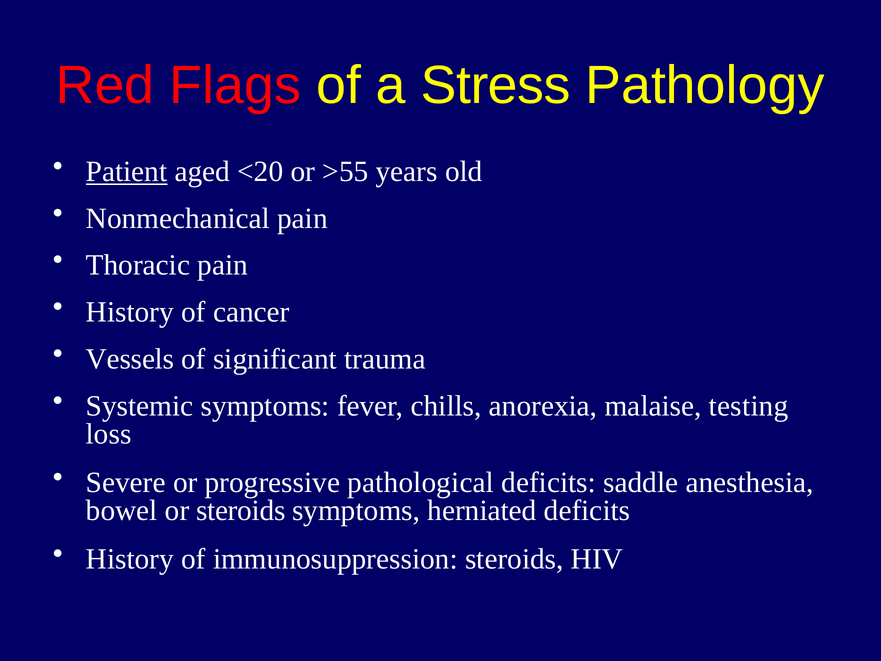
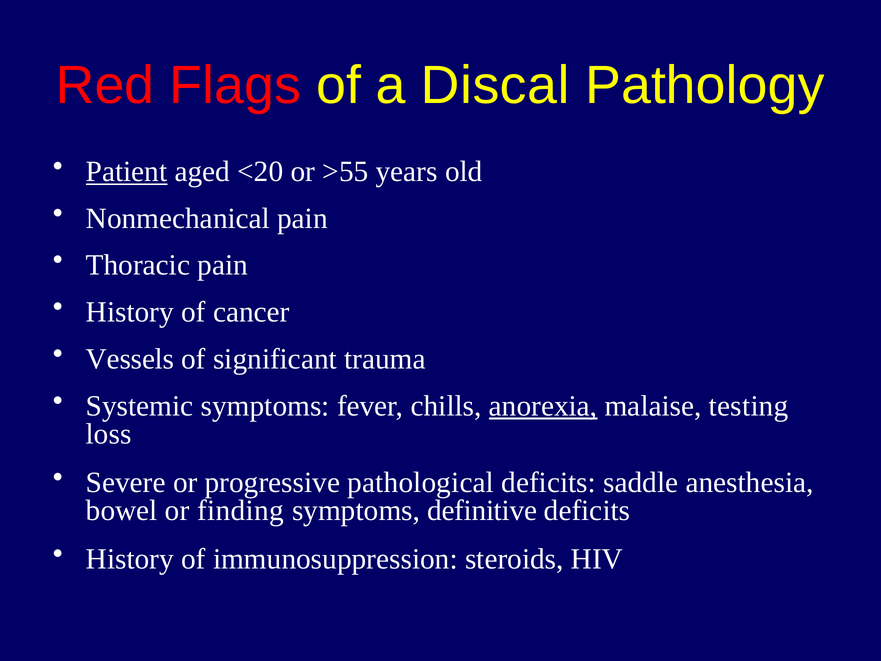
Stress: Stress -> Discal (495, 85)
anorexia underline: none -> present (543, 406)
or steroids: steroids -> finding (241, 510)
herniated: herniated -> definitive (482, 510)
